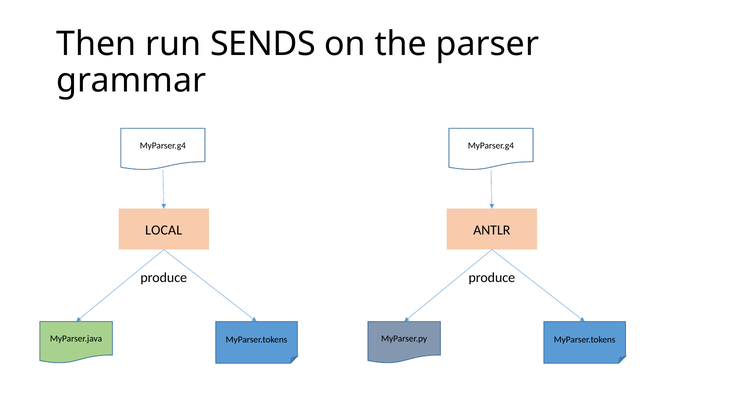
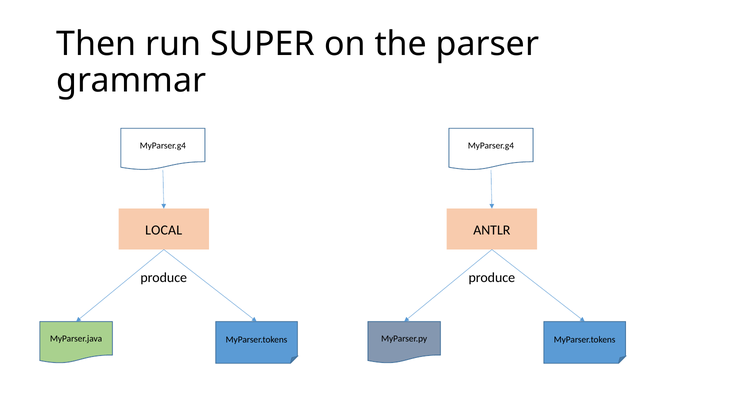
SENDS: SENDS -> SUPER (263, 44)
